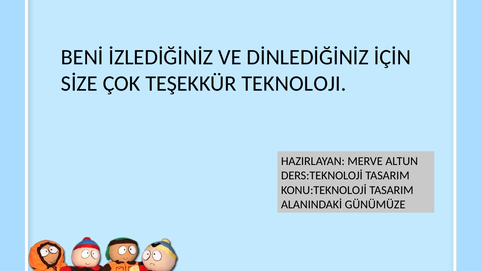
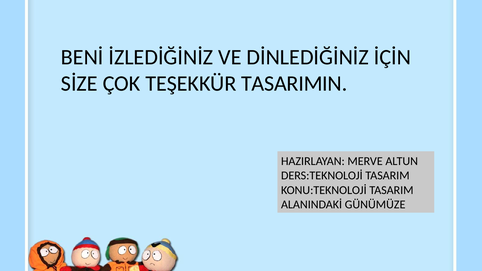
TEKNOLOJI: TEKNOLOJI -> TASARIMIN (294, 84)
